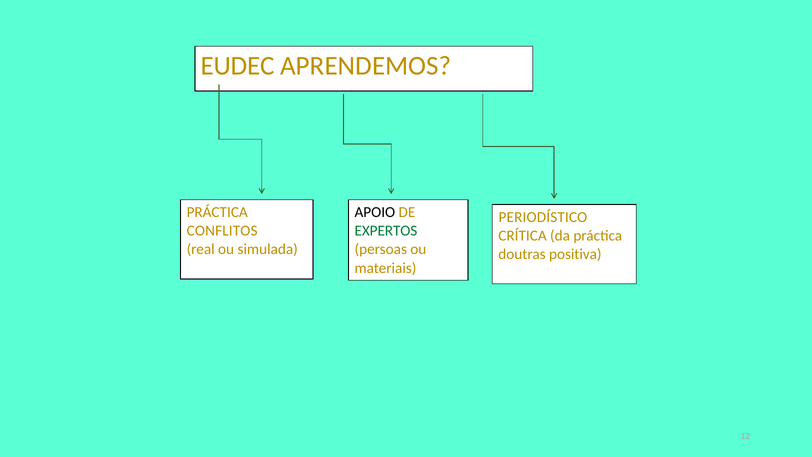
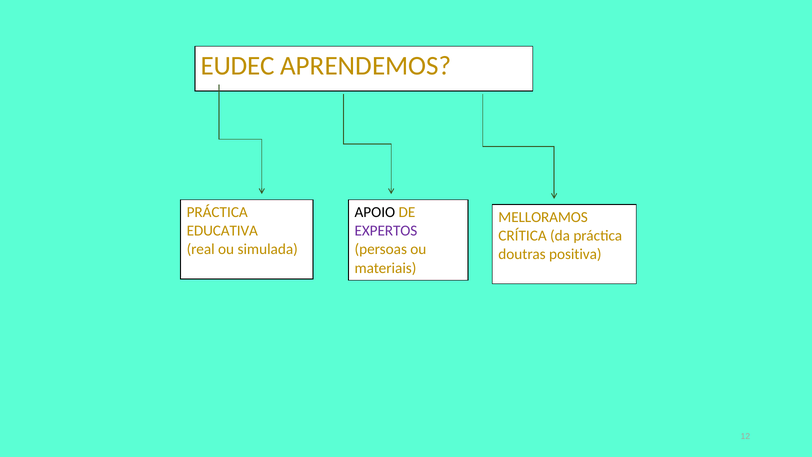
PERIODÍSTICO: PERIODÍSTICO -> MELLORAMOS (543, 217)
CONFLITOS: CONFLITOS -> EDUCATIVA (222, 231)
EXPERTOS colour: green -> purple (386, 231)
